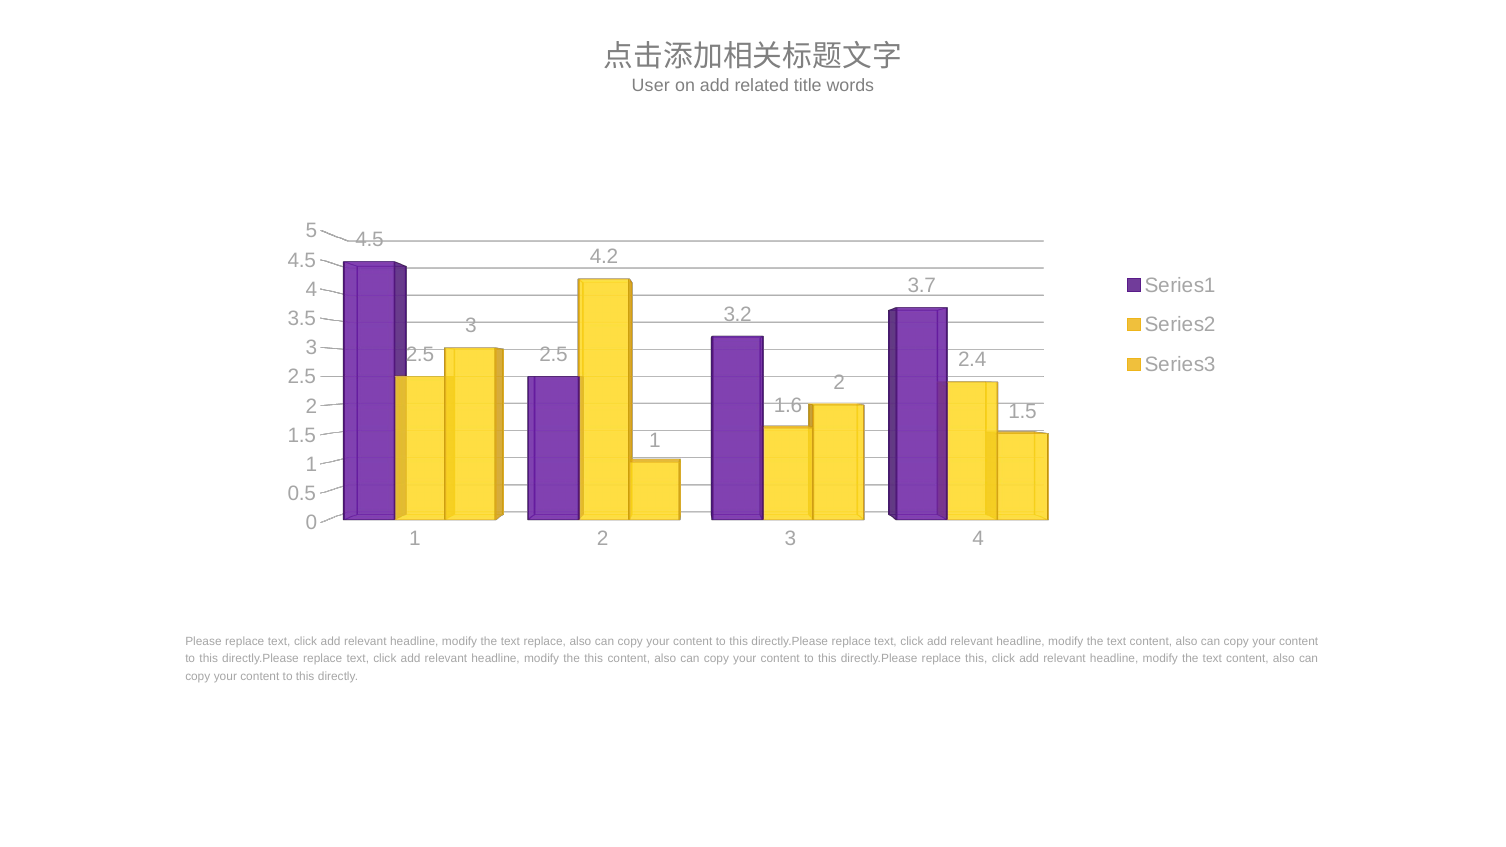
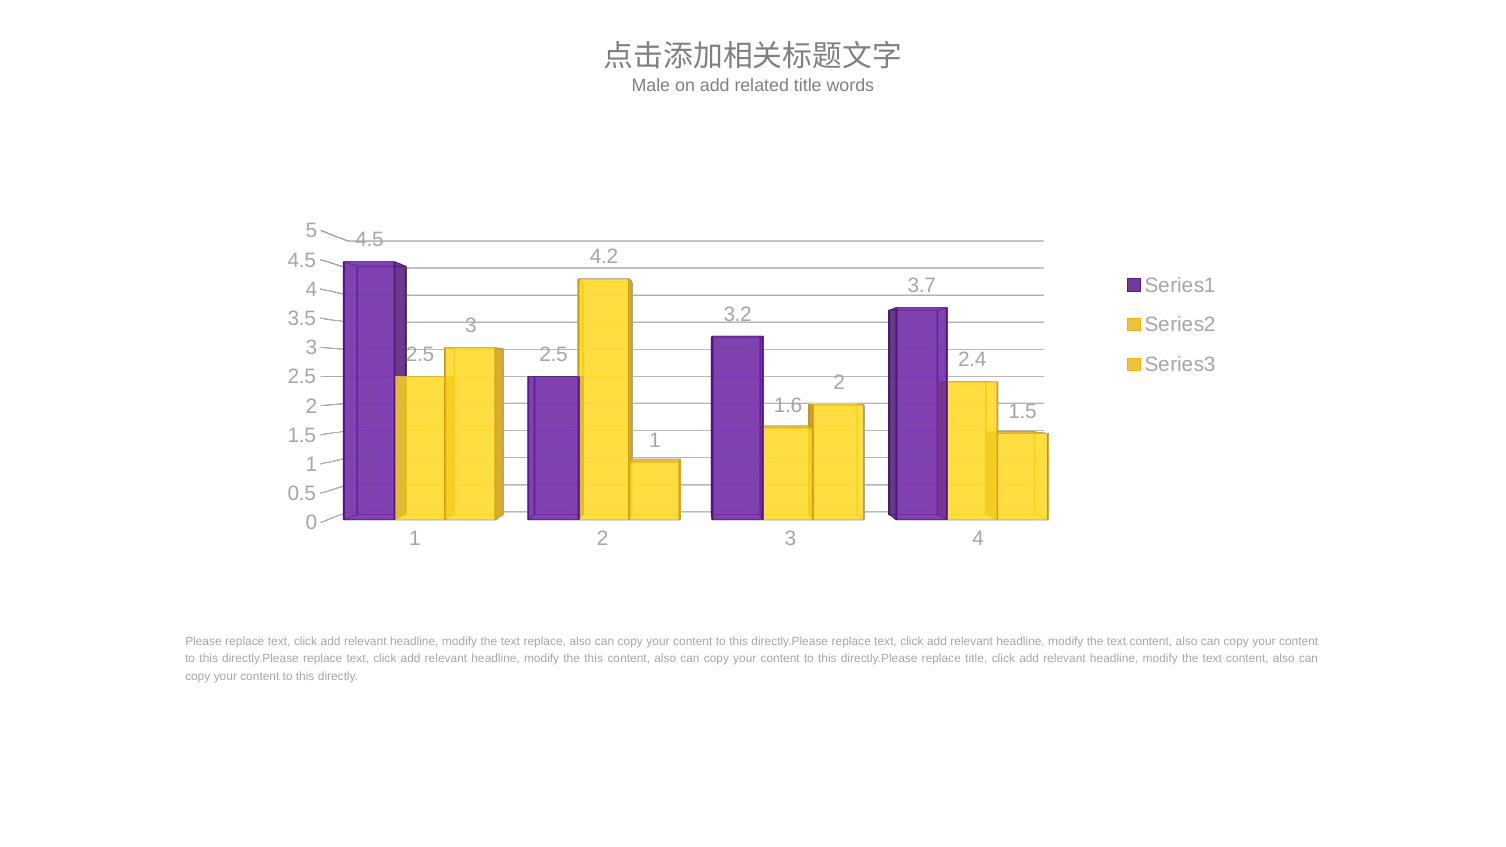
User: User -> Male (651, 86)
replace this: this -> title (976, 659)
